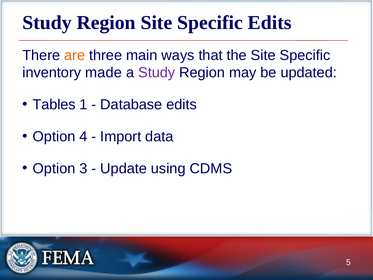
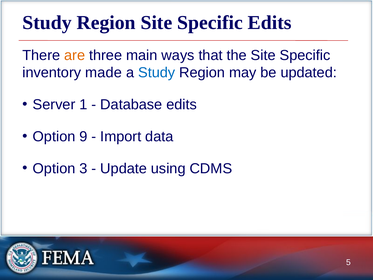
Study colour: purple -> blue (157, 73)
Tables: Tables -> Server (54, 105)
4: 4 -> 9 (83, 136)
